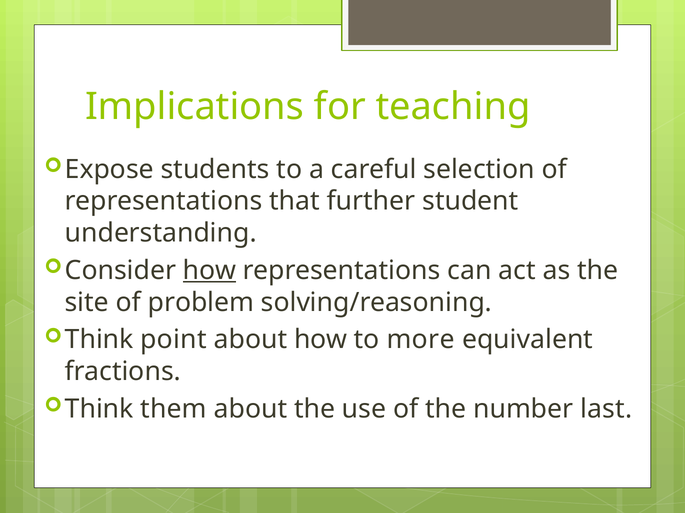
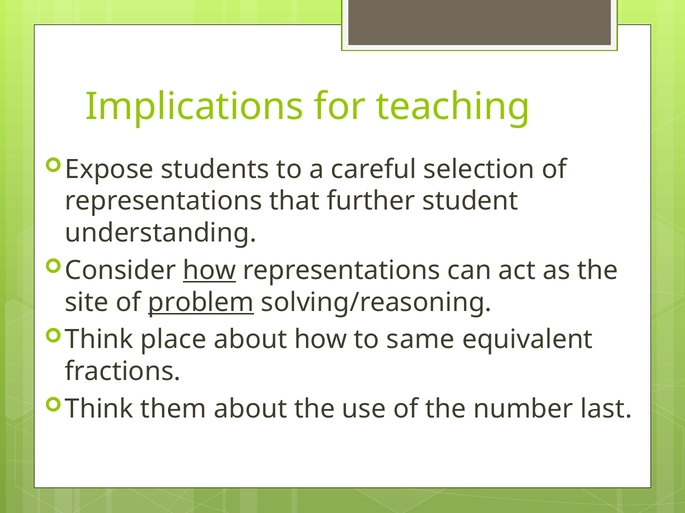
problem underline: none -> present (201, 303)
point: point -> place (174, 340)
more: more -> same (421, 340)
